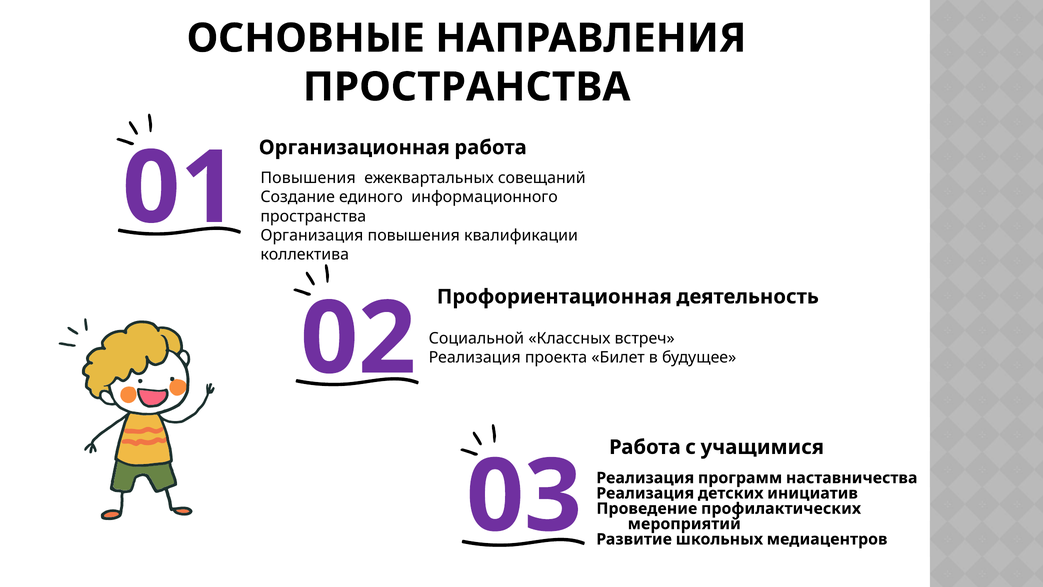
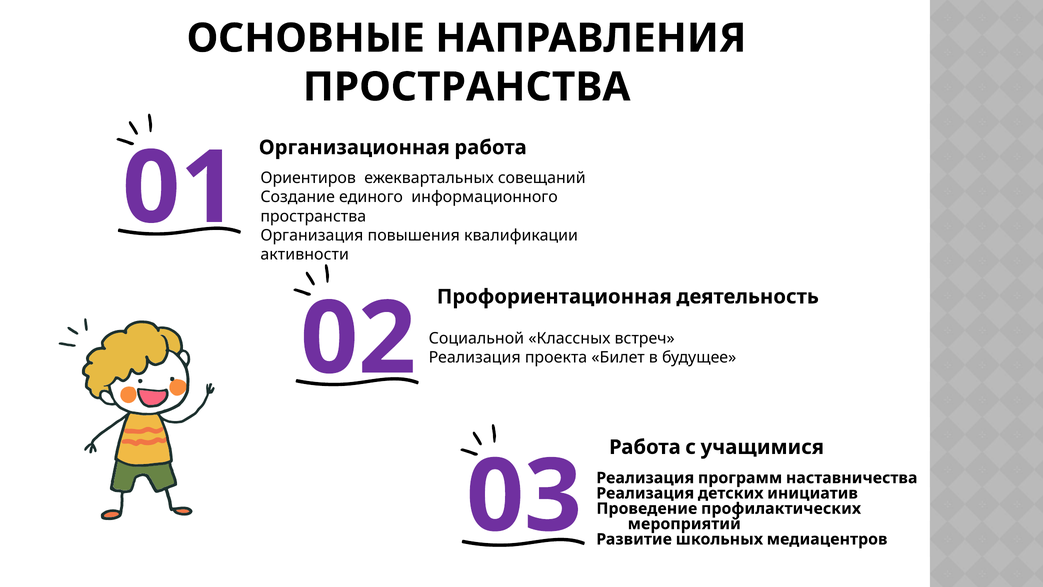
Повышения: Повышения -> Ориентиров (308, 178)
коллектива: коллектива -> активности (305, 254)
